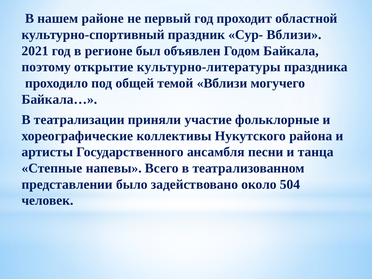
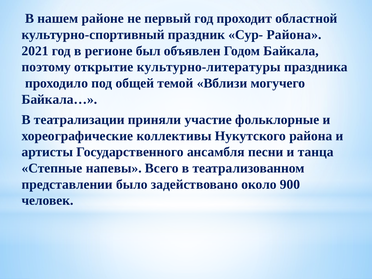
Сур- Вблизи: Вблизи -> Района (294, 35)
504: 504 -> 900 (290, 184)
